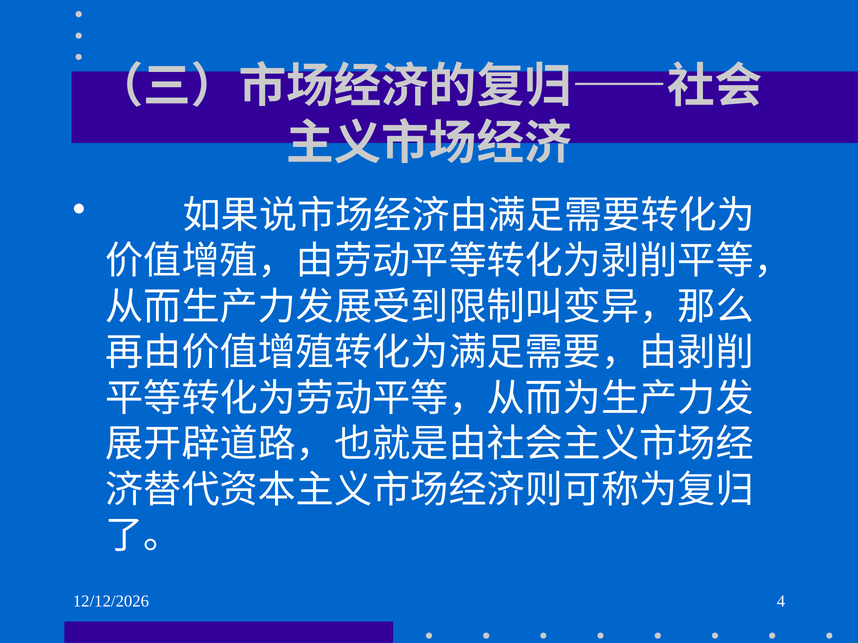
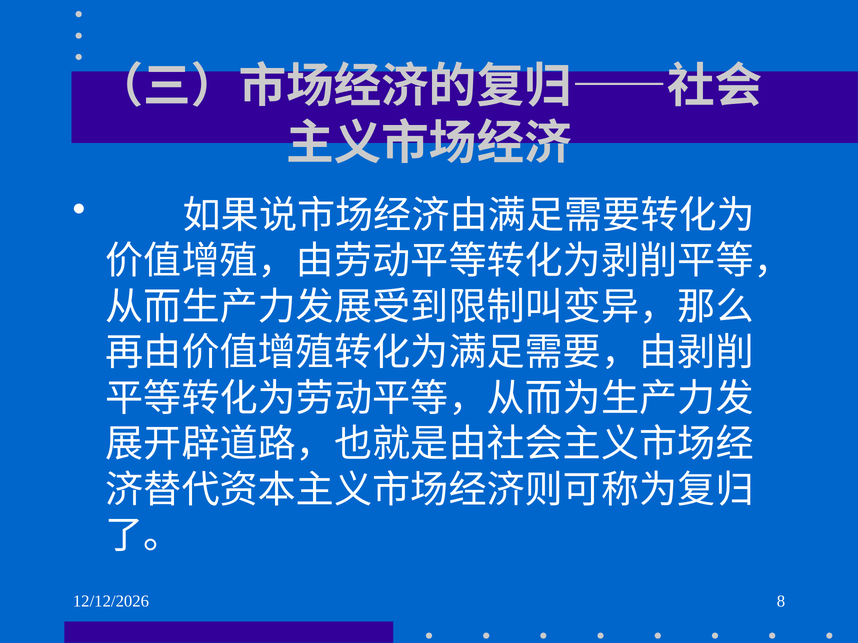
4: 4 -> 8 (781, 602)
